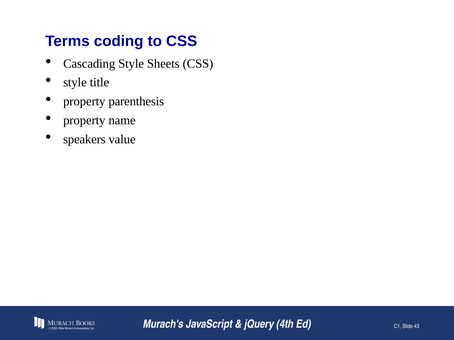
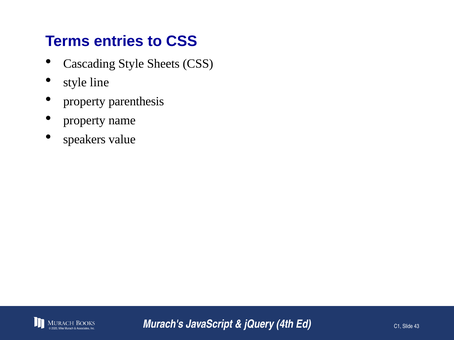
coding: coding -> entries (119, 41)
title: title -> line (99, 83)
